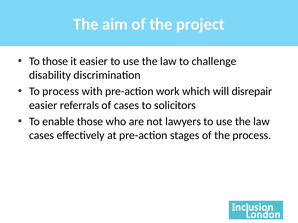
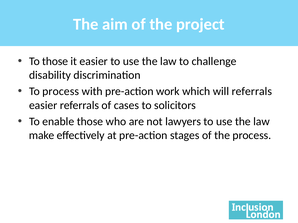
will disrepair: disrepair -> referrals (252, 92)
cases: cases -> make (42, 136)
